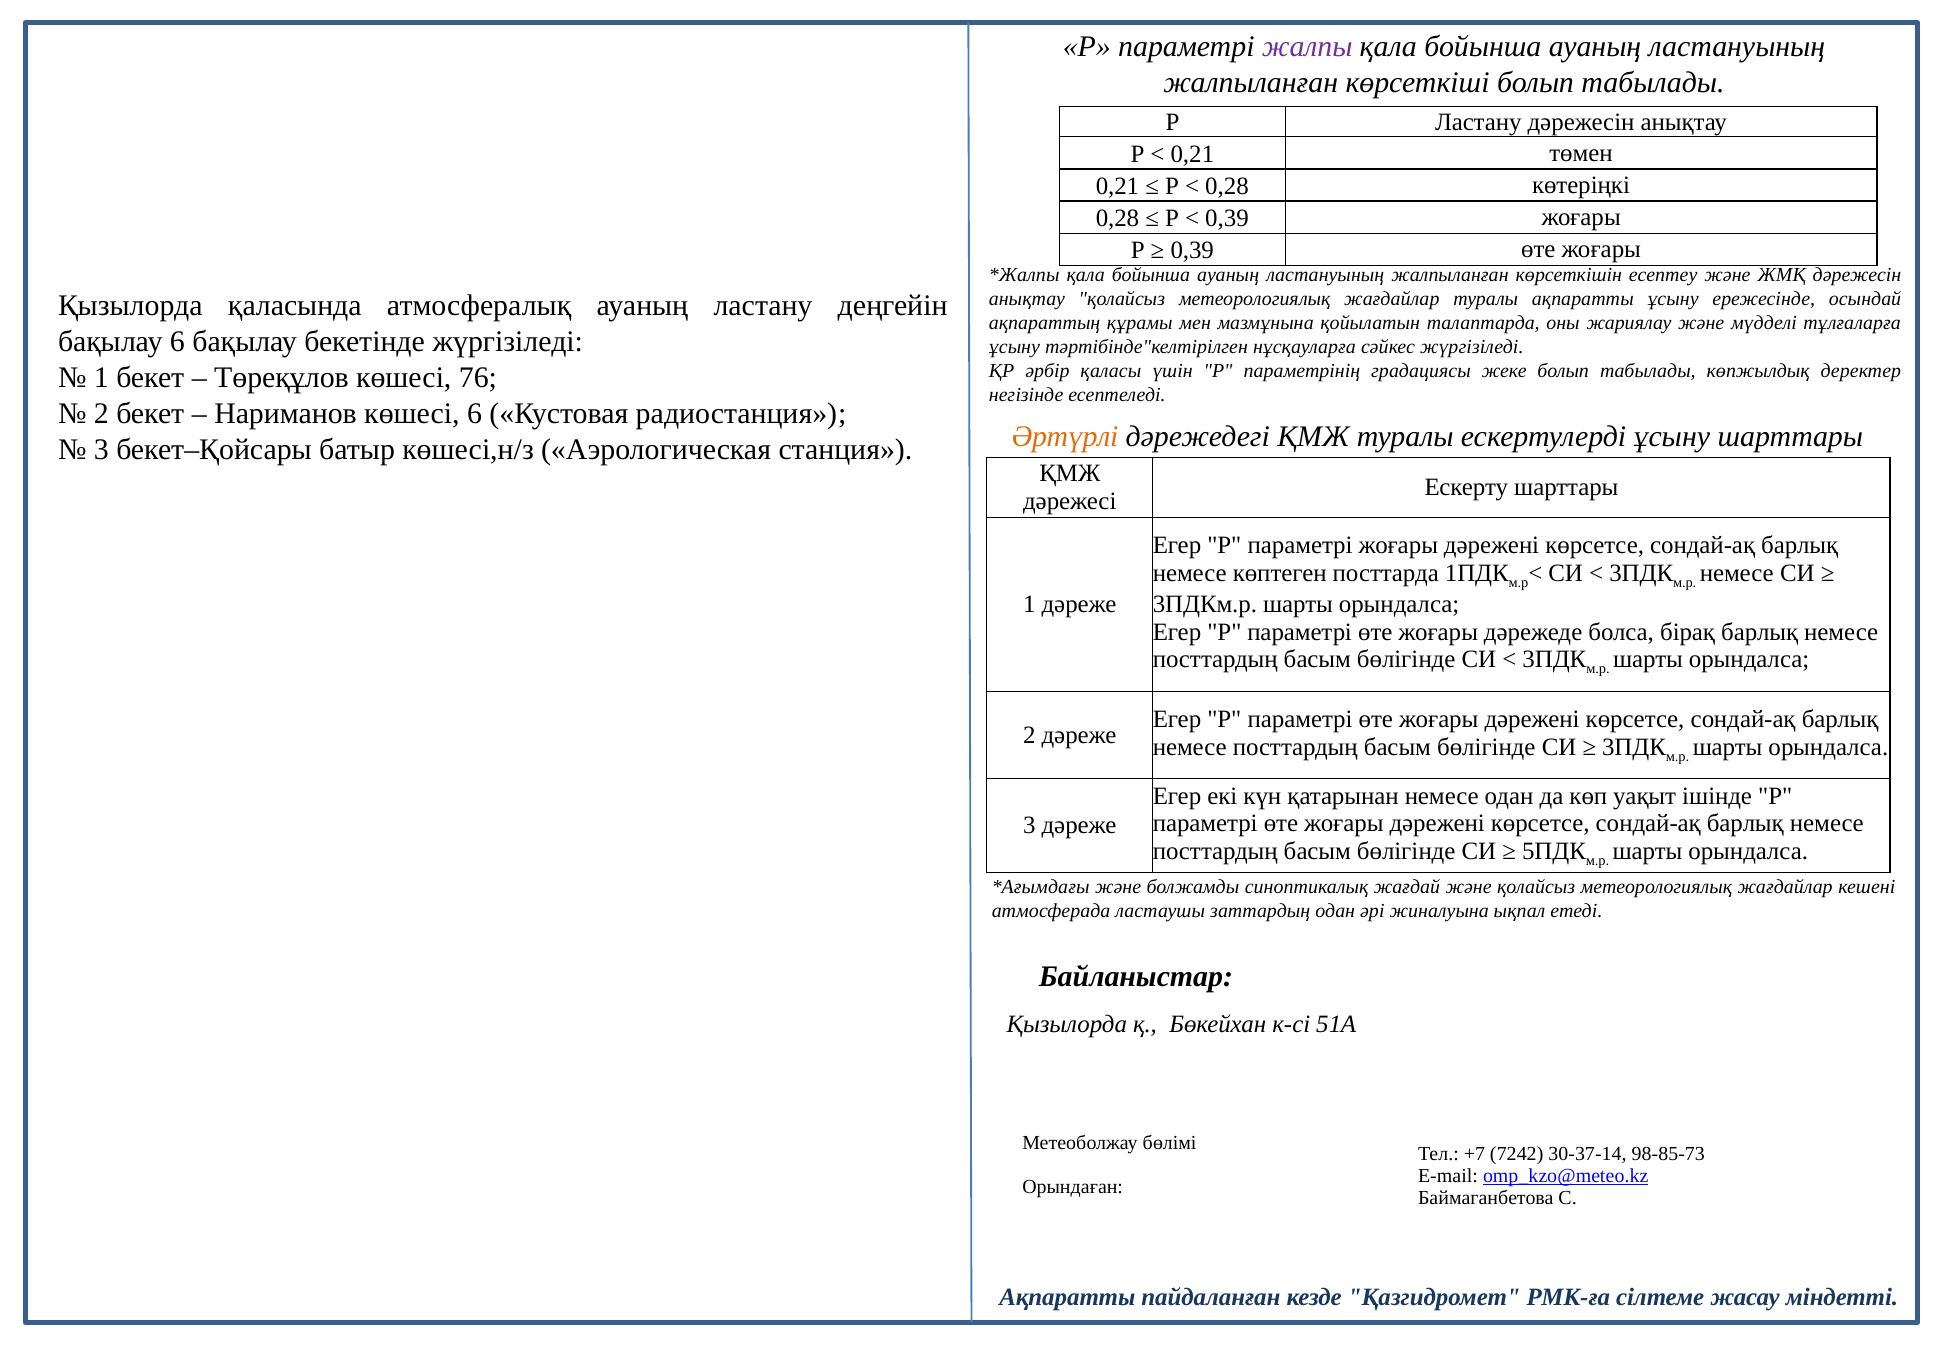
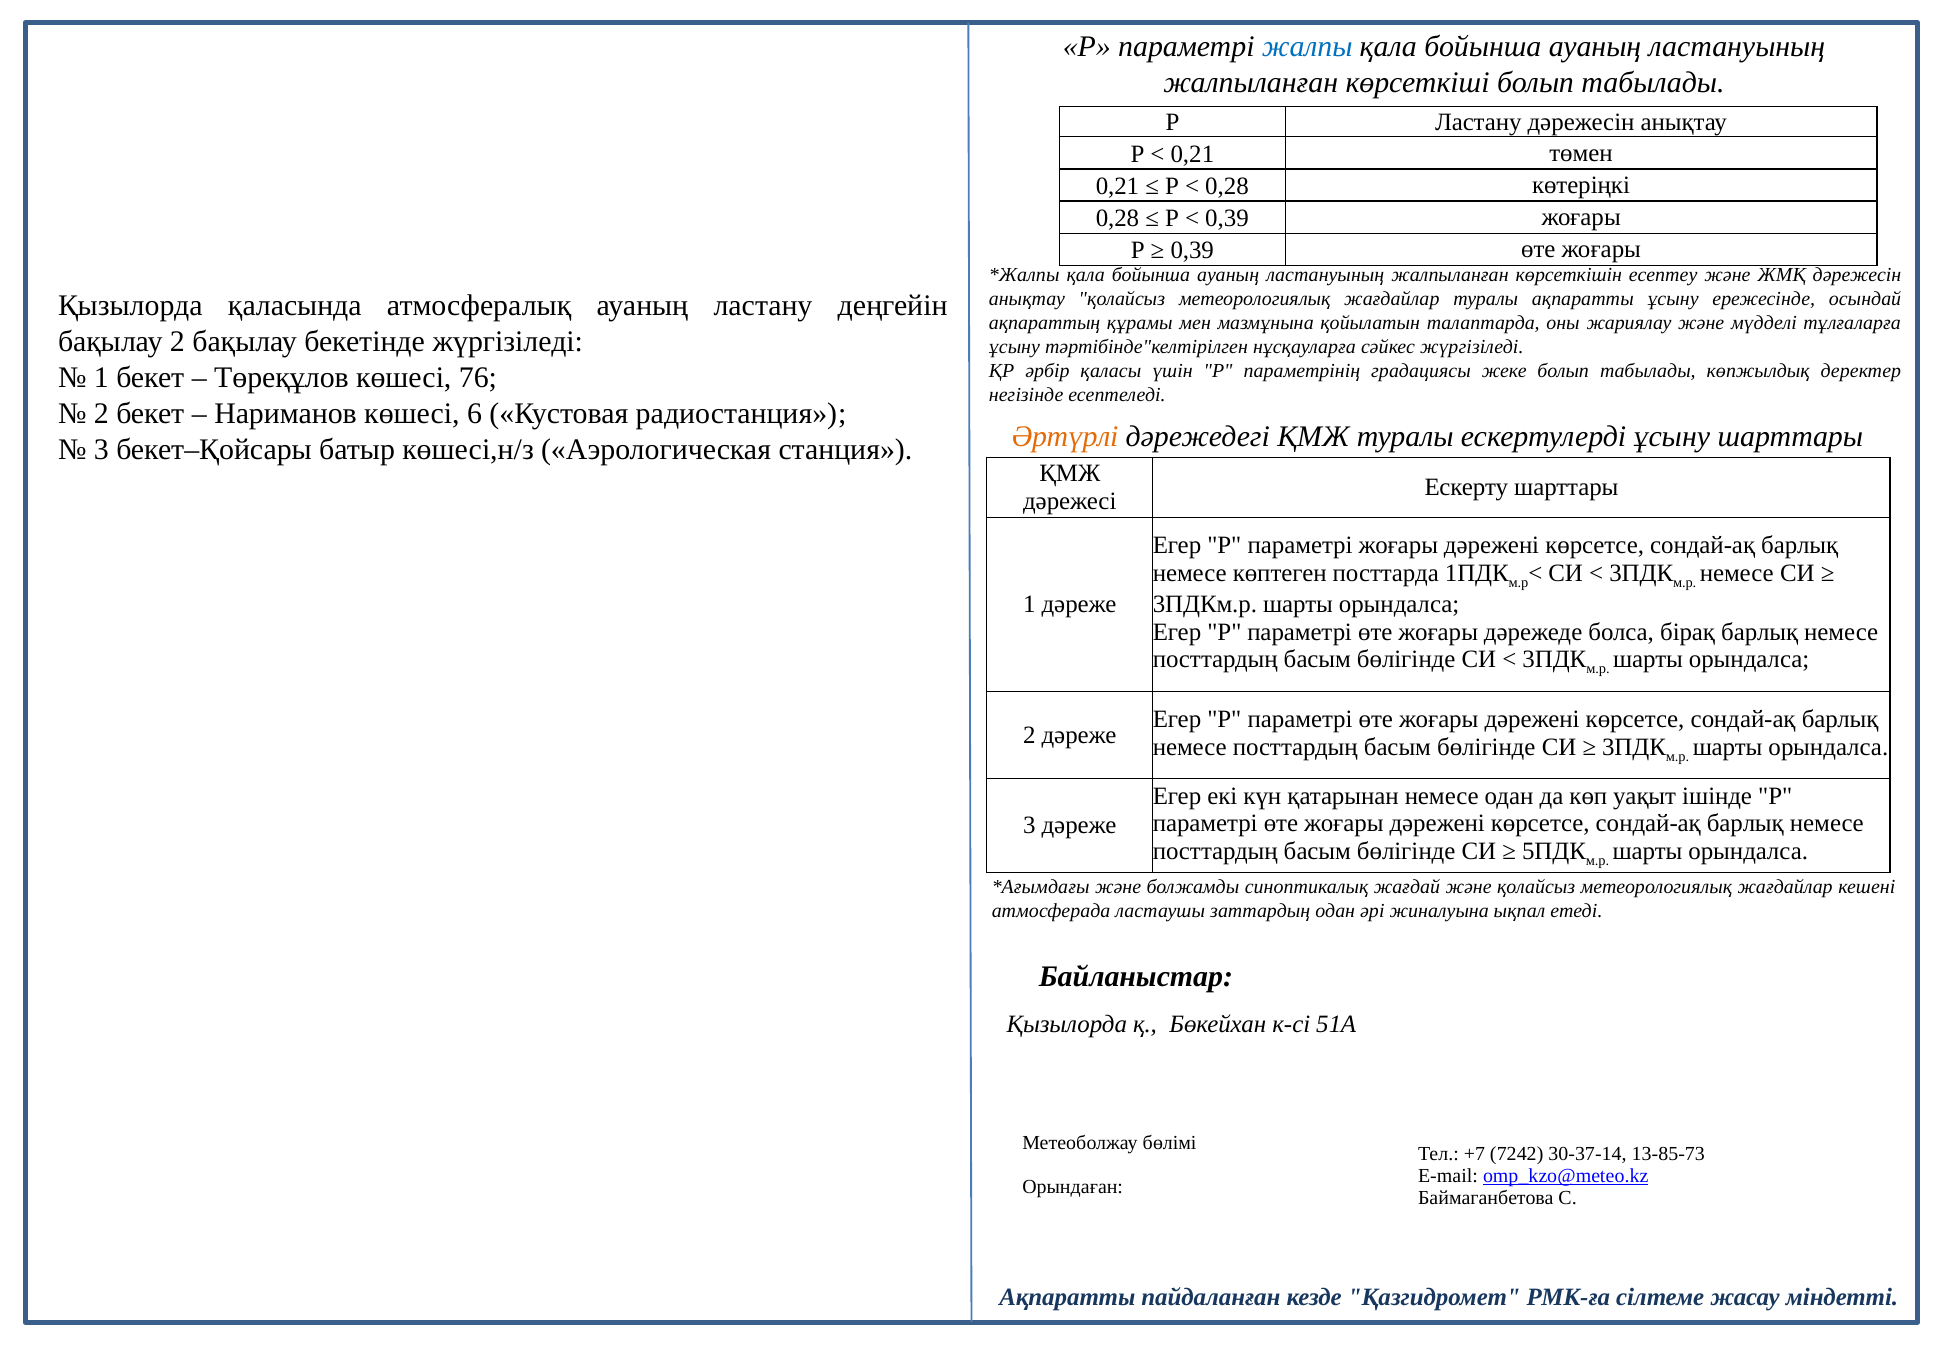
жалпы colour: purple -> blue (1307, 47)
бақылау 6: 6 -> 2 (177, 342)
98-85-73: 98-85-73 -> 13-85-73 (1668, 1154)
